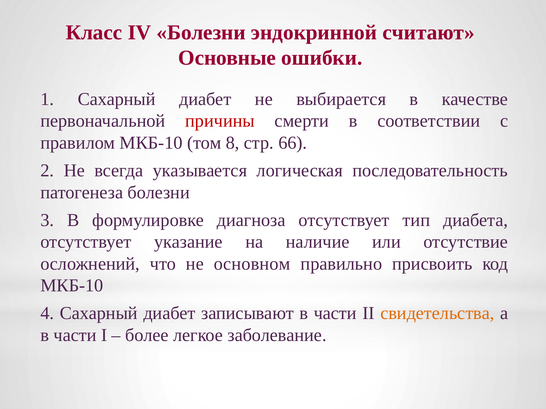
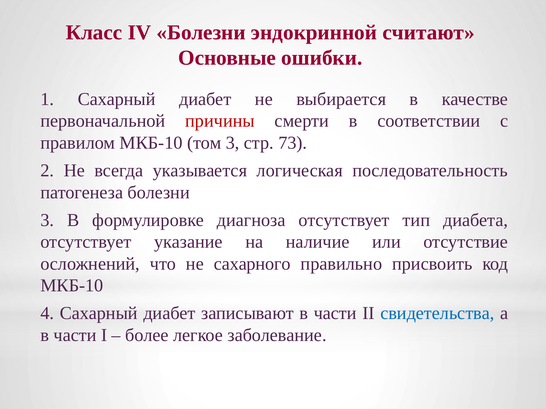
том 8: 8 -> 3 (233, 143)
66: 66 -> 73 (293, 143)
основном: основном -> сахарного (252, 264)
свидетельства colour: orange -> blue (437, 314)
